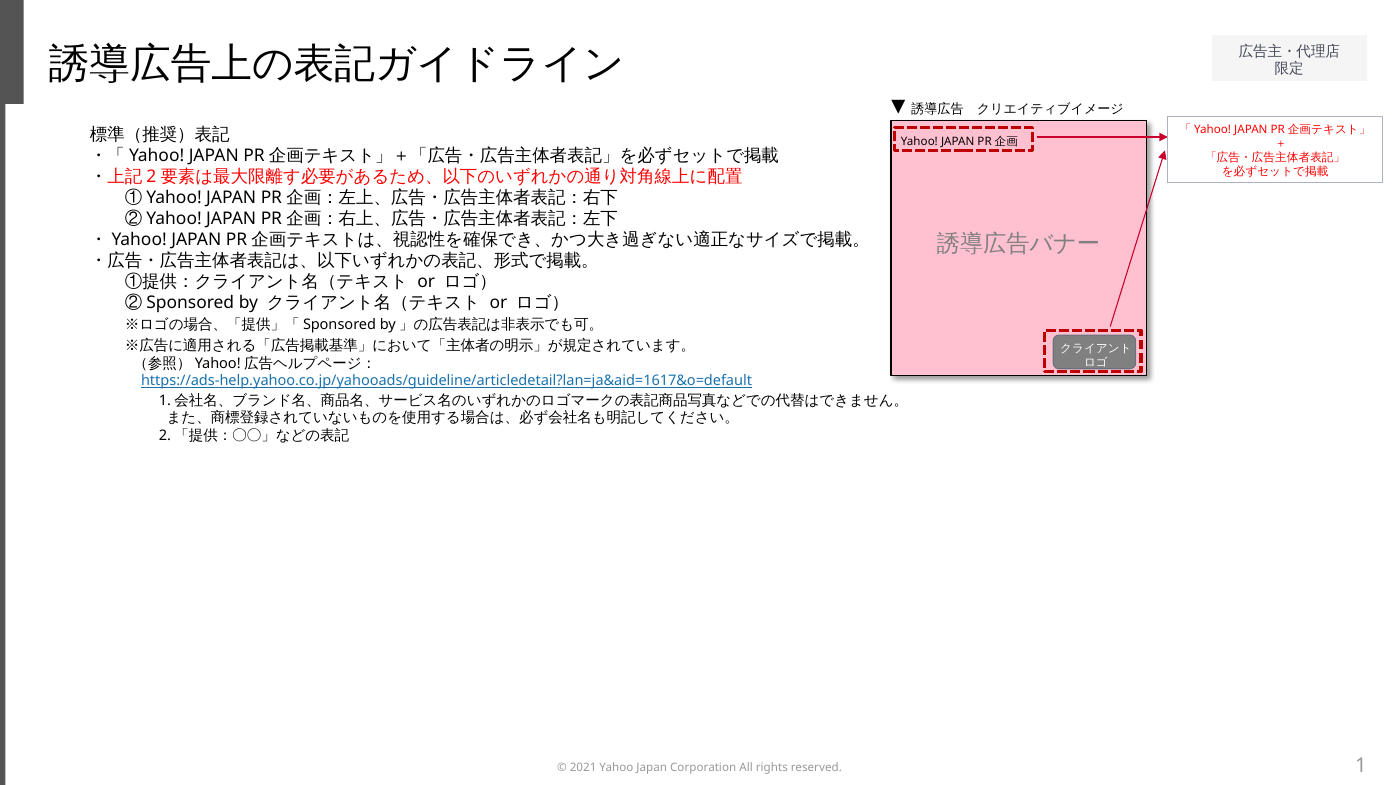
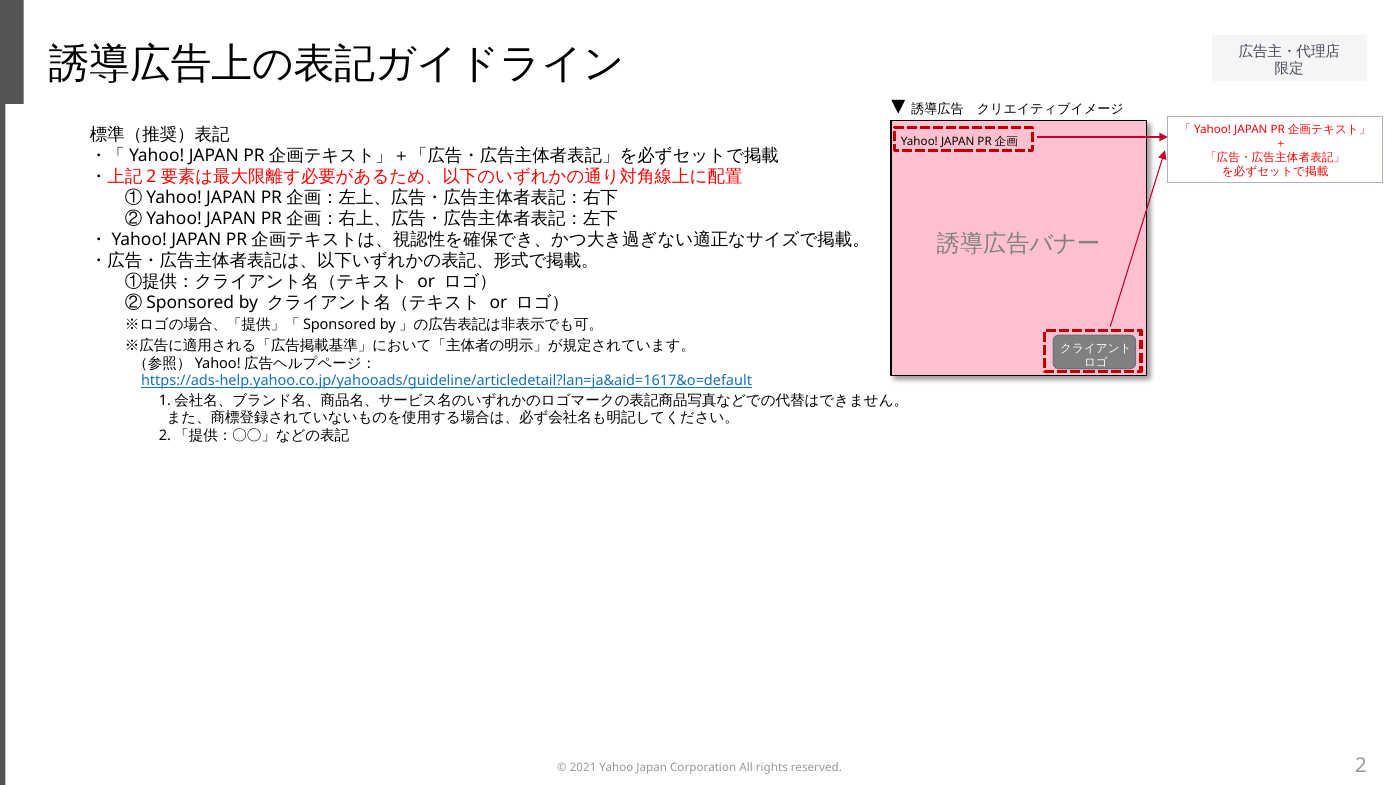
1: 1 -> 2 (1361, 766)
